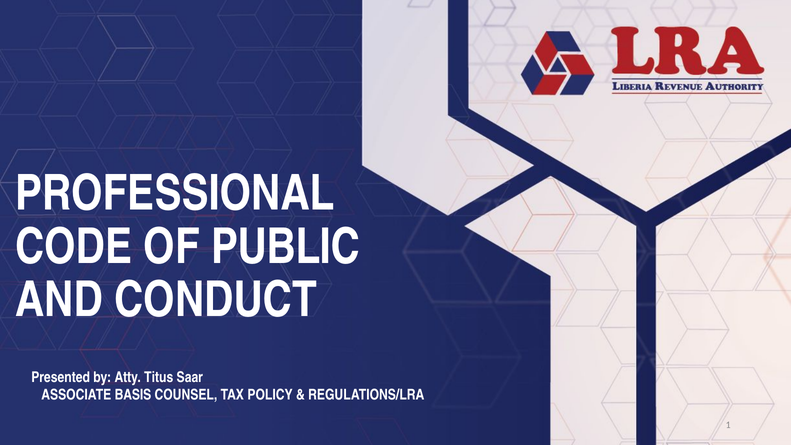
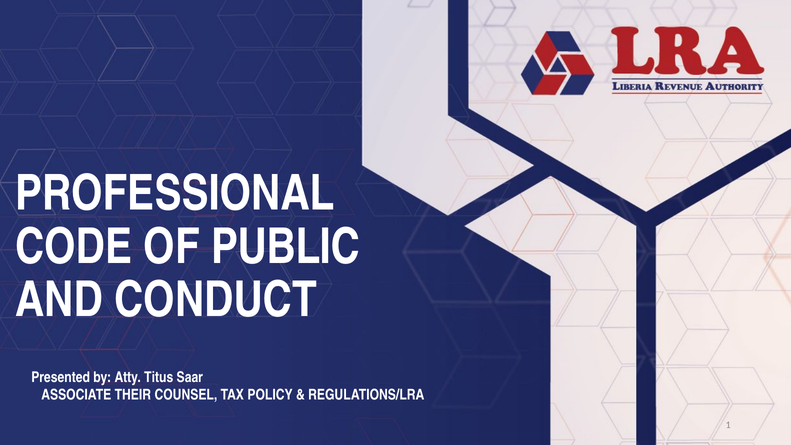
BASIS: BASIS -> THEIR (133, 395)
